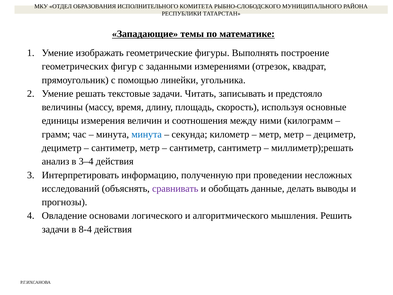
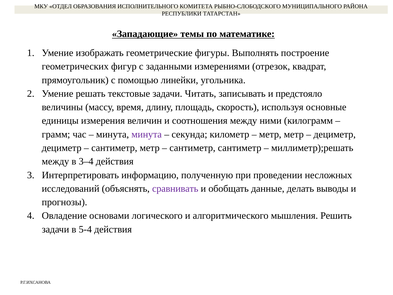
минута colour: blue -> purple (147, 134)
анализ: анализ -> между (55, 161)
8-4: 8-4 -> 5-4 (85, 229)
